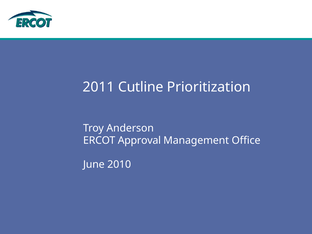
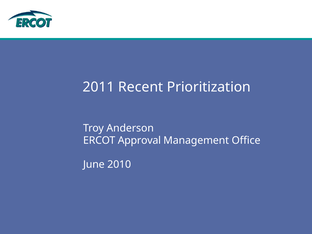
Cutline: Cutline -> Recent (141, 87)
